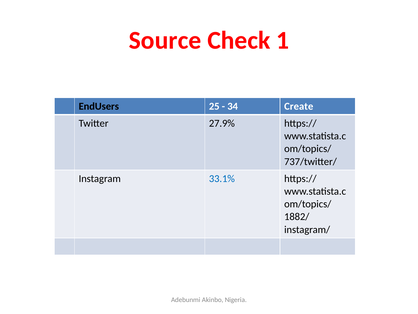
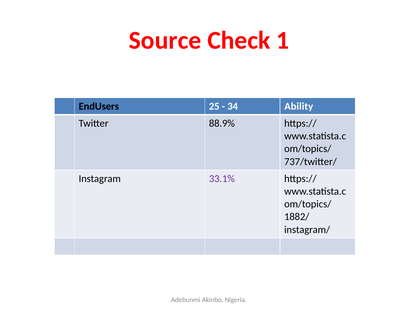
Create: Create -> Ability (299, 106)
27.9%: 27.9% -> 88.9% (222, 123)
33.1% colour: blue -> purple (222, 178)
